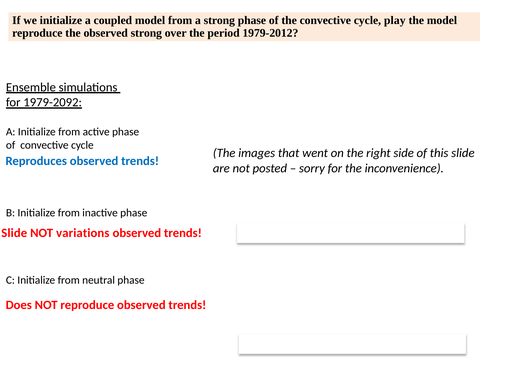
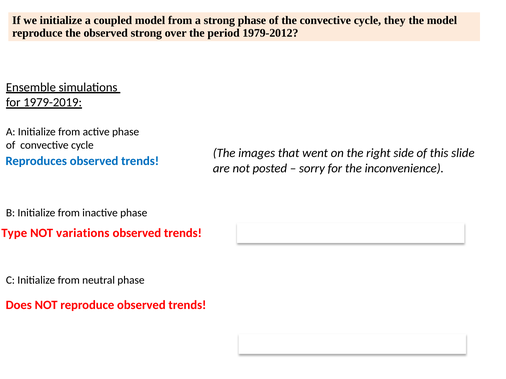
play: play -> they (395, 20)
1979-2092: 1979-2092 -> 1979-2019 (53, 103)
Slide: Slide -> Type (14, 233)
